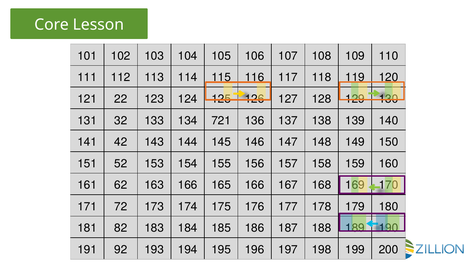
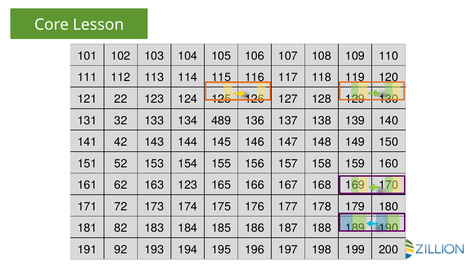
721: 721 -> 489 (221, 121)
163 166: 166 -> 123 (188, 185)
